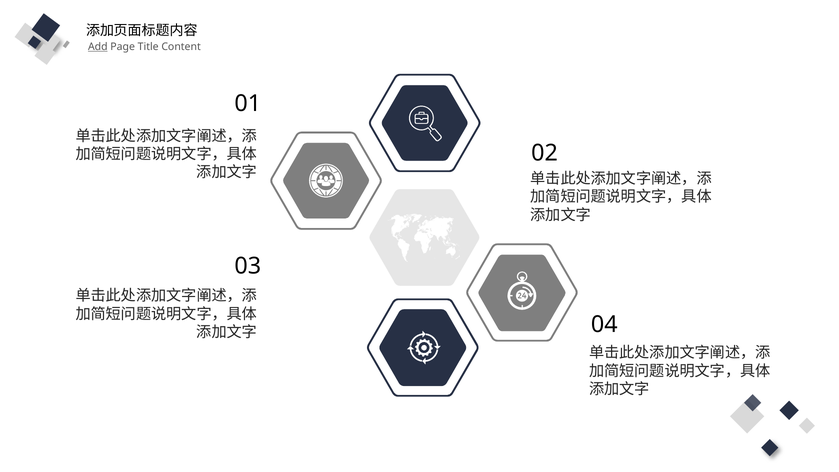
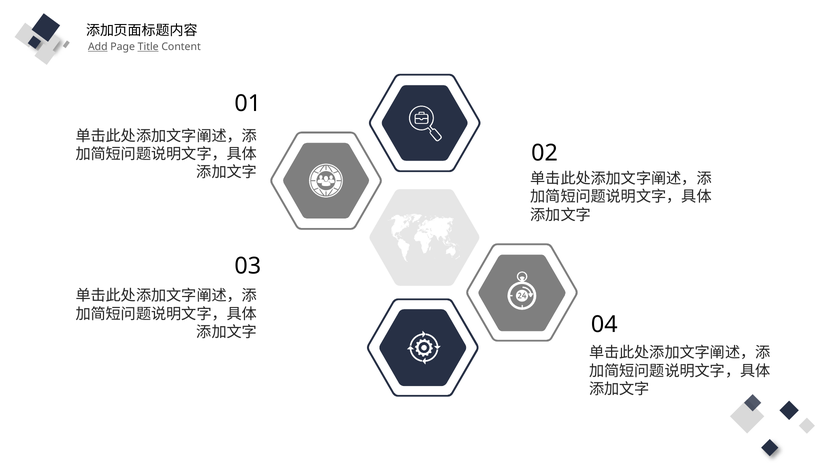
Title underline: none -> present (148, 47)
